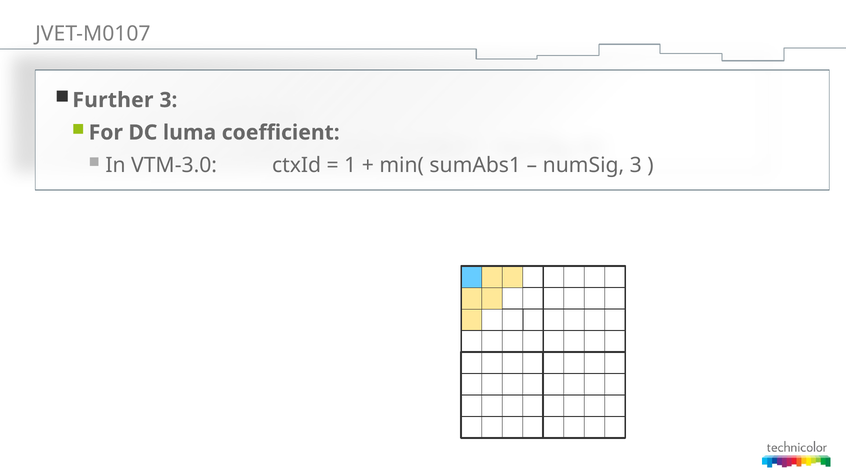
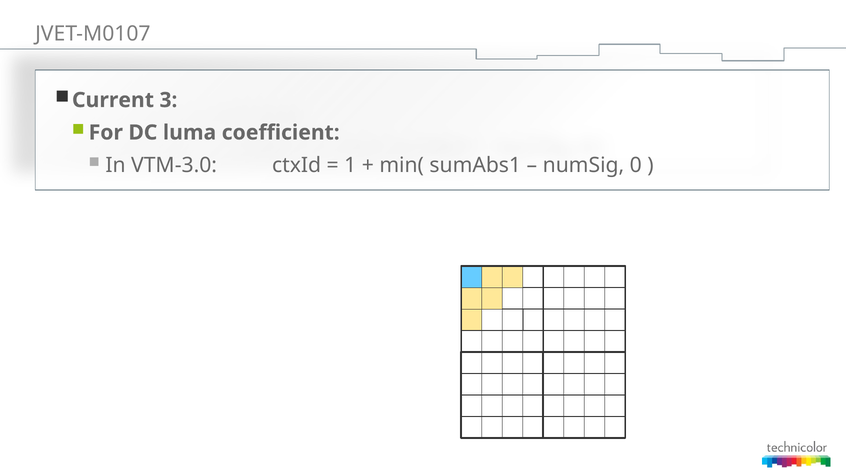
Further: Further -> Current (113, 100)
numSig 3: 3 -> 0 (636, 165)
